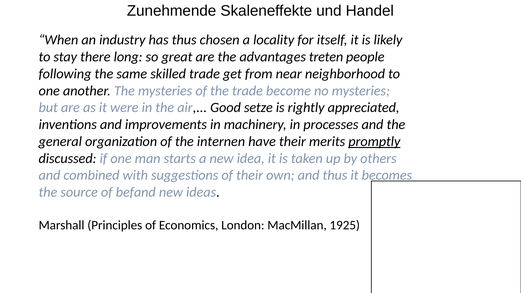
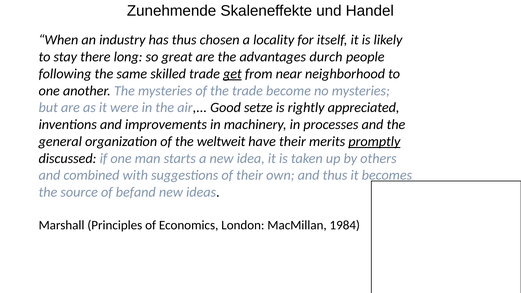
treten: treten -> durch (326, 57)
get underline: none -> present (232, 74)
internen: internen -> weltweit (221, 141)
1925: 1925 -> 1984 (345, 225)
